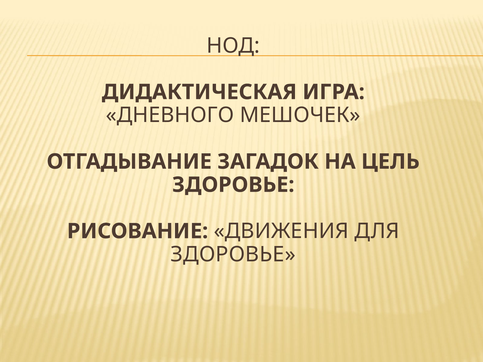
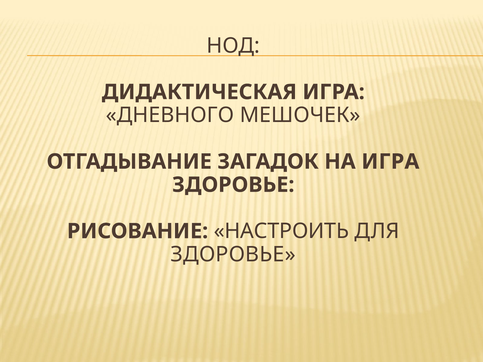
НА ЦЕЛЬ: ЦЕЛЬ -> ИГРА (390, 162)
ДВИЖЕНИЯ: ДВИЖЕНИЯ -> НАСТРОИТЬ (281, 231)
